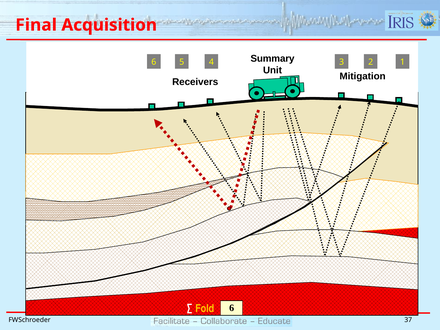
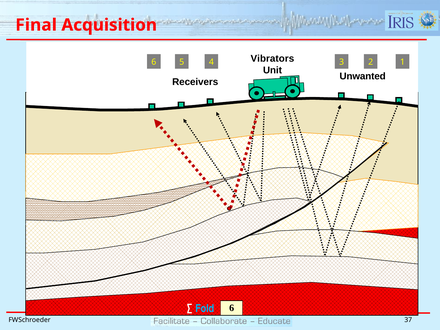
Summary: Summary -> Vibrators (272, 59)
Mitigation: Mitigation -> Unwanted (363, 76)
Fold colour: yellow -> light blue (205, 309)
